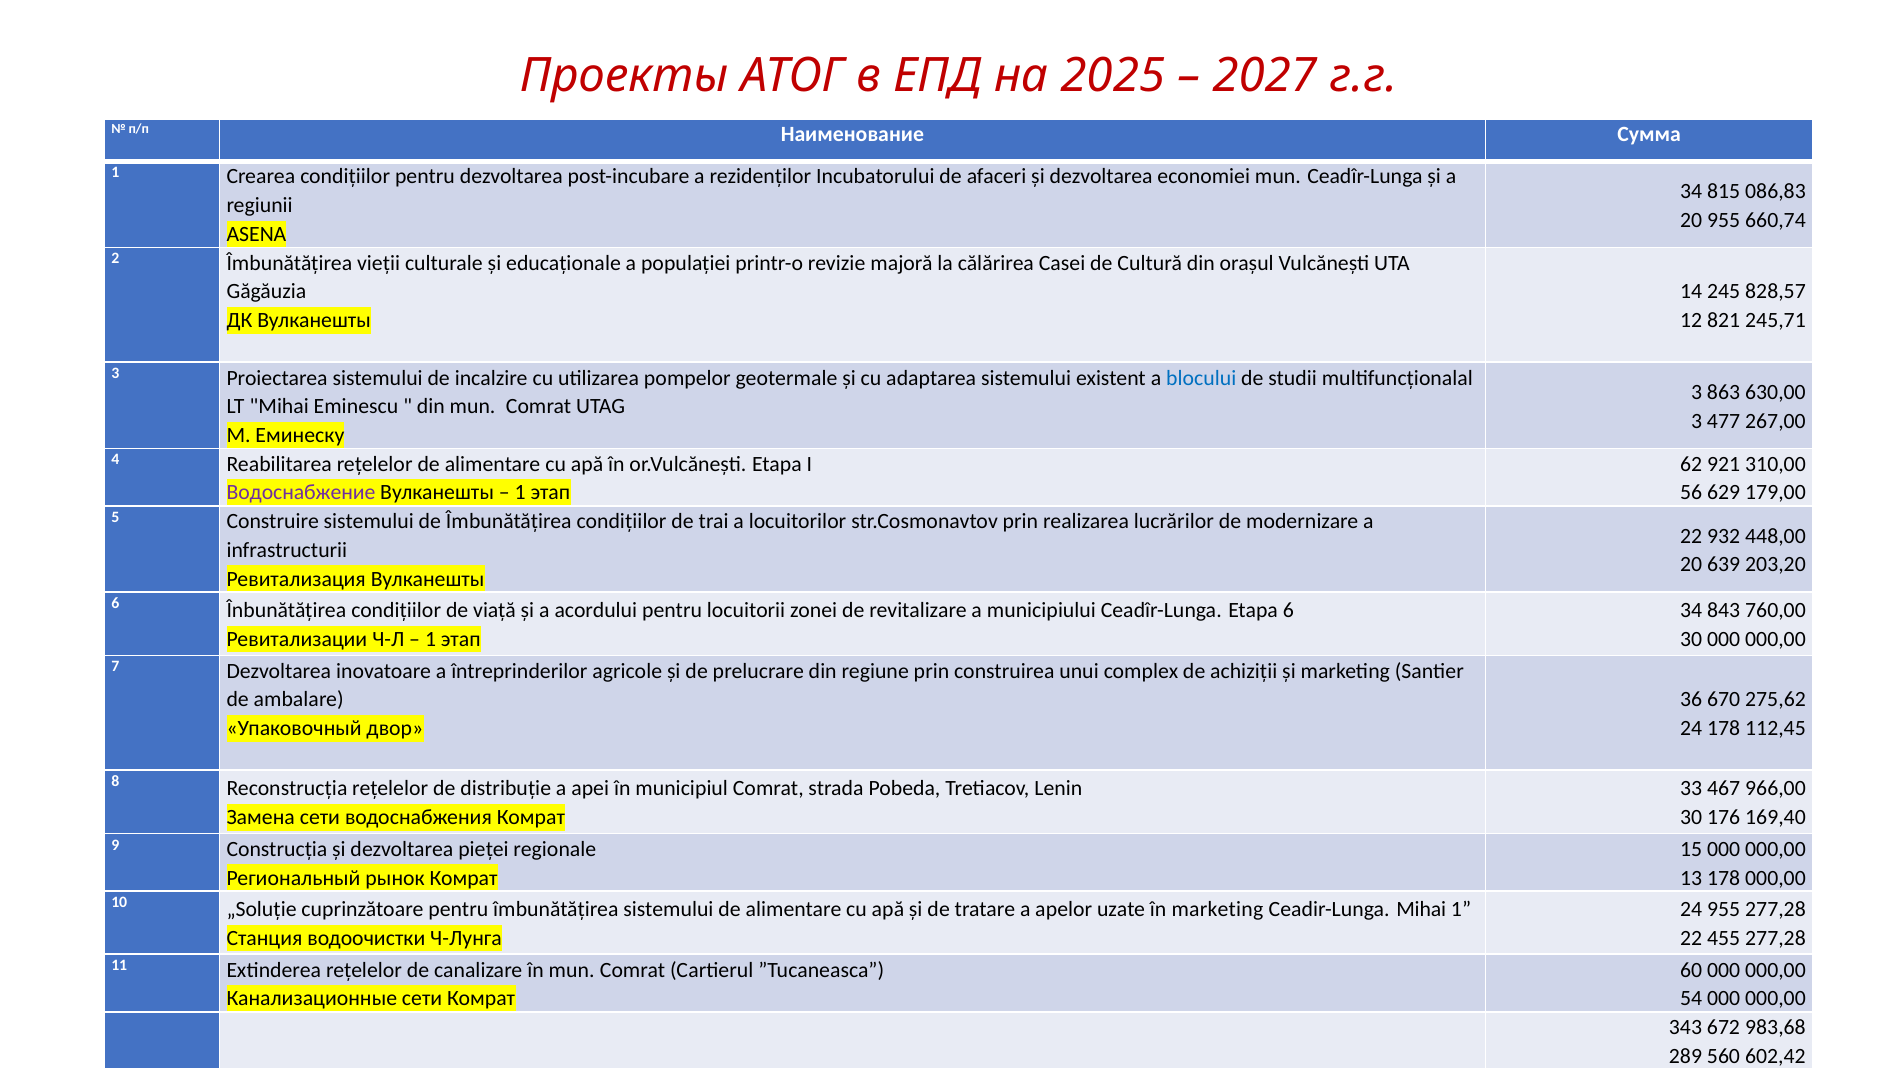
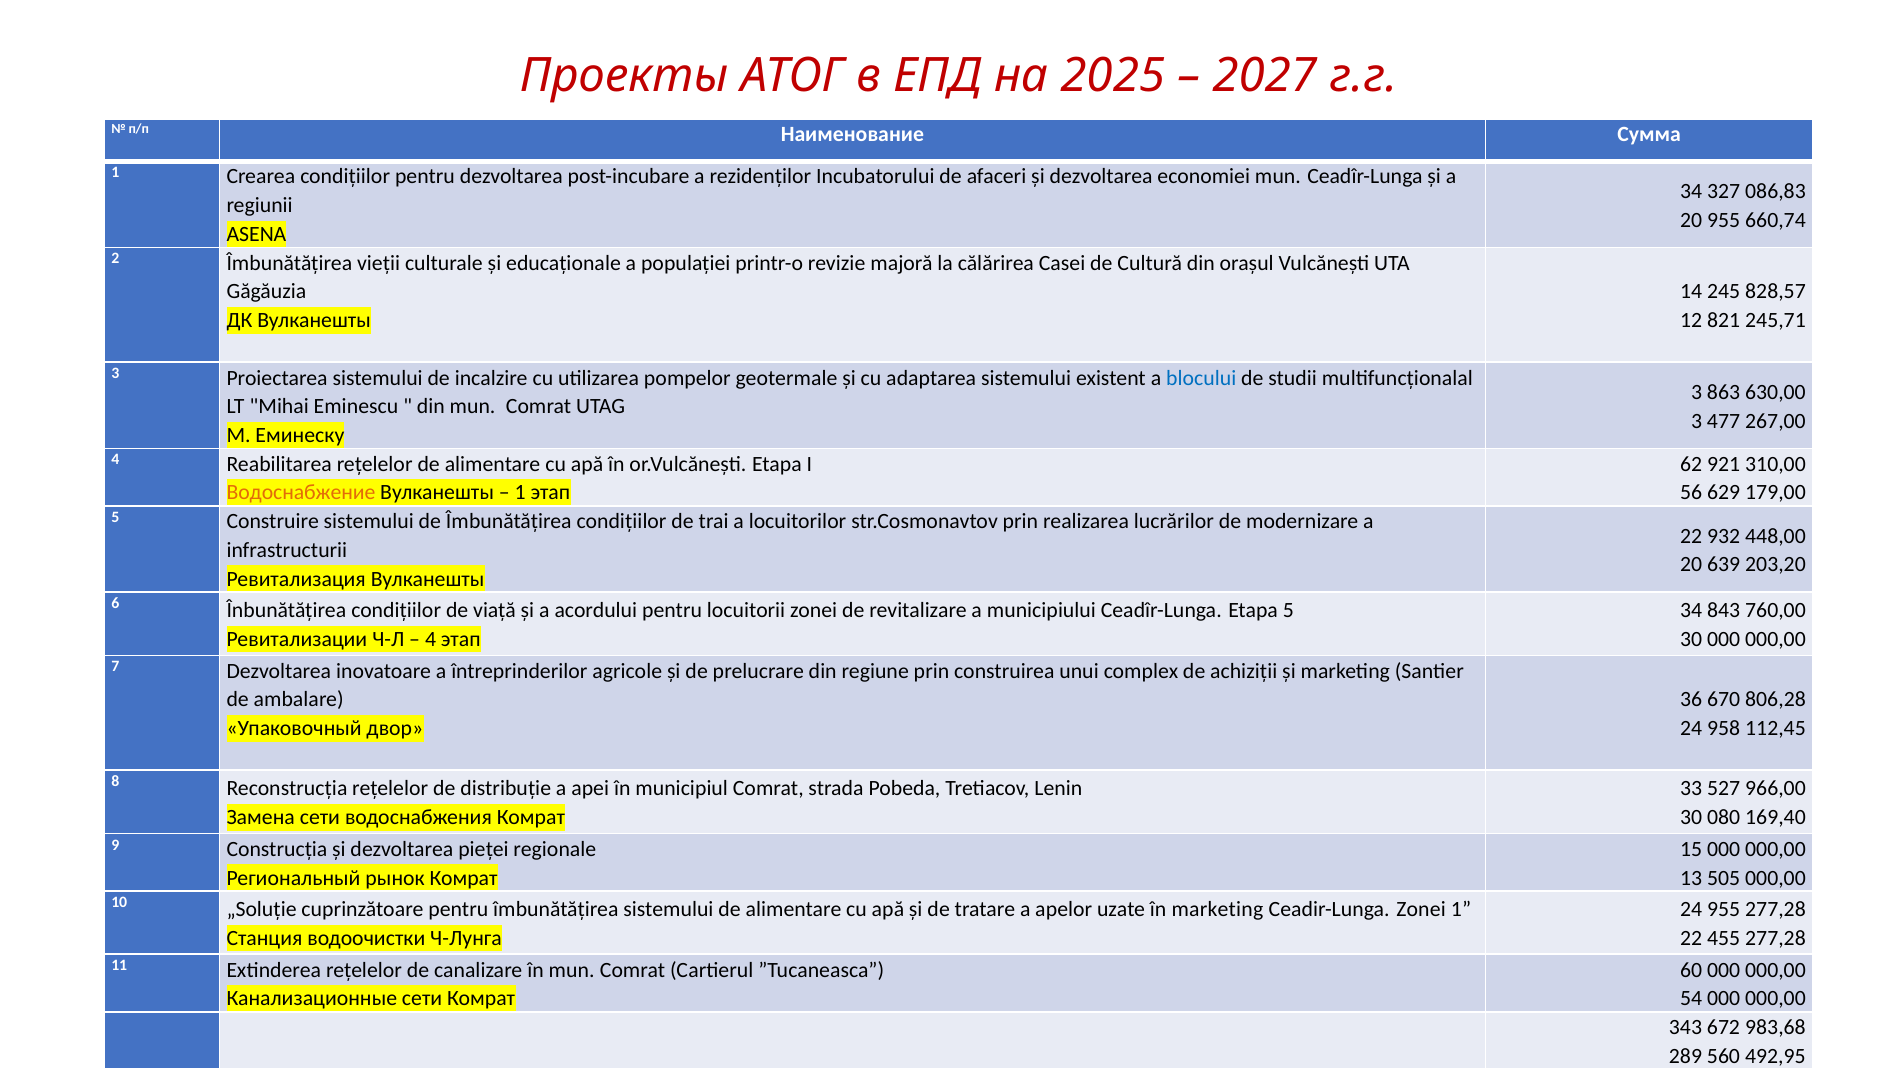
815: 815 -> 327 (1724, 191)
Водоснабжение colour: purple -> orange (301, 493)
Etapa 6: 6 -> 5 (1288, 611)
1: 1 -> 4 (431, 639)
275,62: 275,62 -> 806,28 (1775, 700)
24 178: 178 -> 958 (1724, 728)
467: 467 -> 527 (1724, 789)
176: 176 -> 080 (1724, 818)
13 178: 178 -> 505 (1724, 878)
Ceadir-Lunga Mihai: Mihai -> Zonei (1421, 910)
602,42: 602,42 -> 492,95 (1775, 1056)
